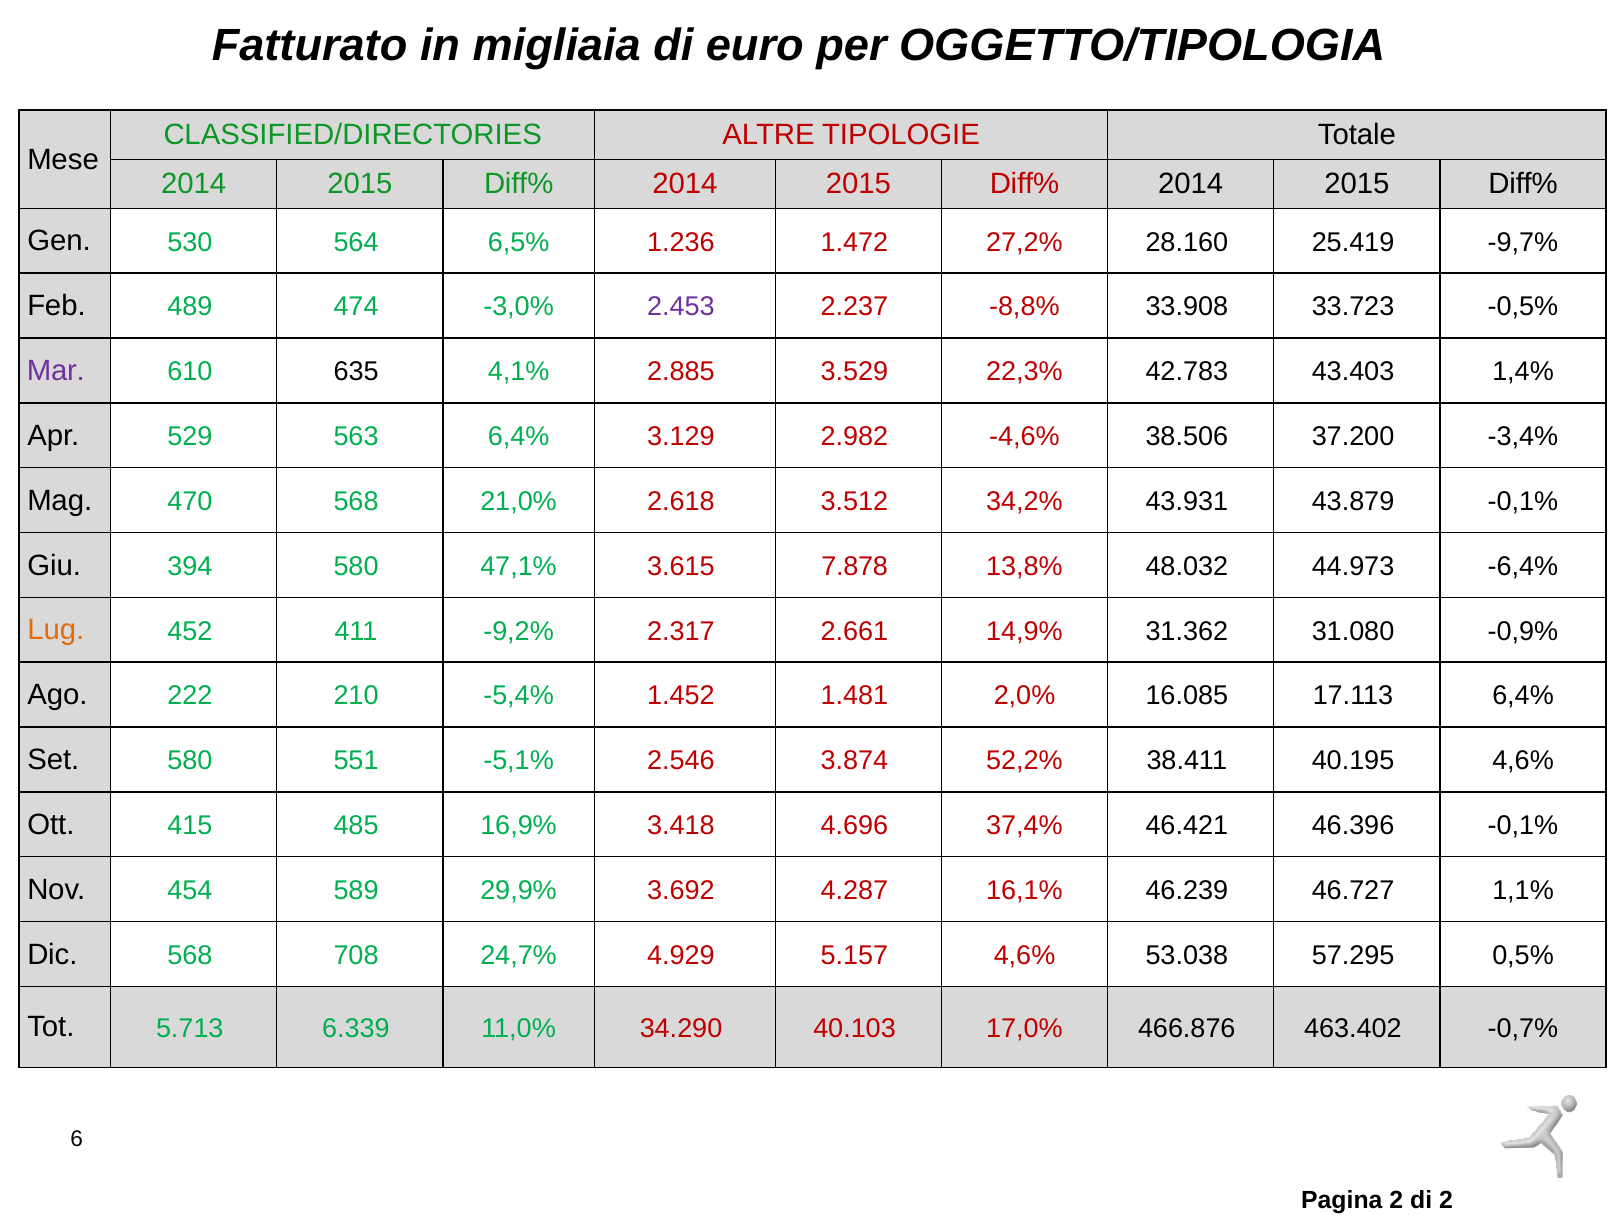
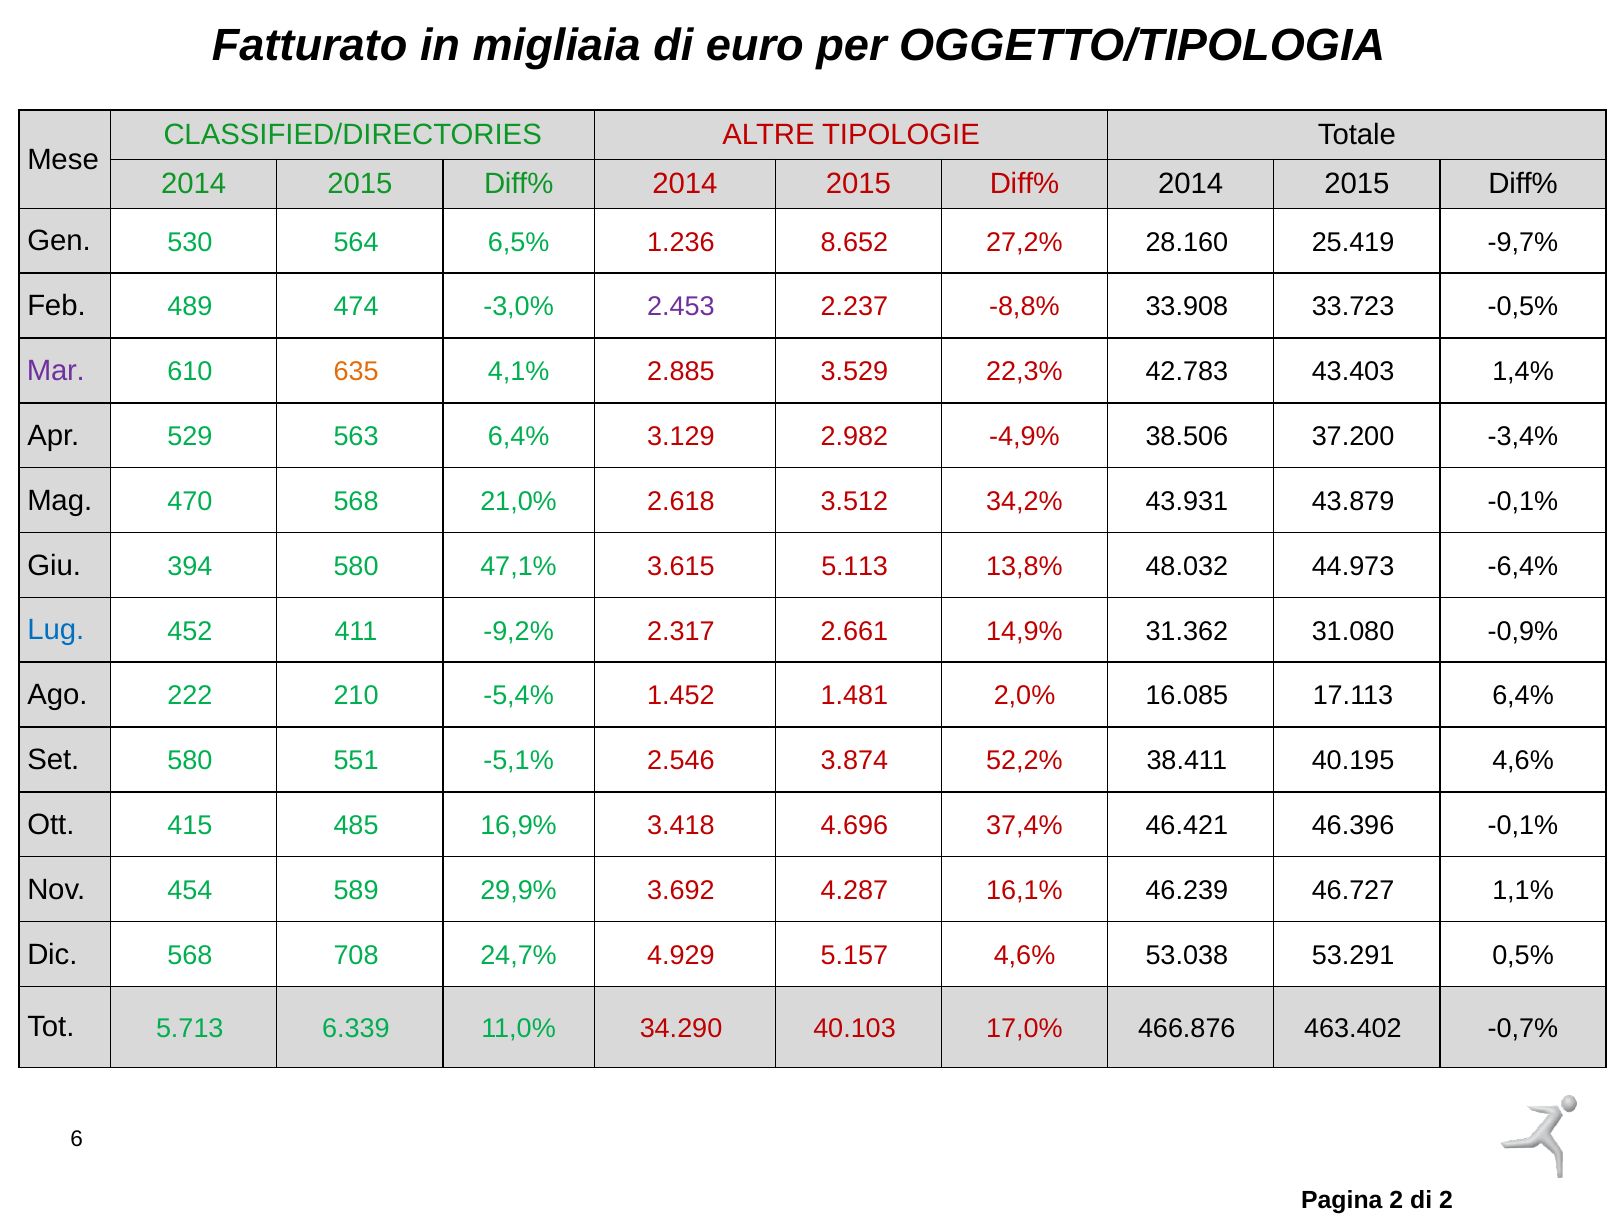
1.472: 1.472 -> 8.652 (854, 242)
635 colour: black -> orange (356, 372)
-4,6%: -4,6% -> -4,9% (1024, 437)
7.878: 7.878 -> 5.113 (855, 566)
Lug colour: orange -> blue (56, 630)
57.295: 57.295 -> 53.291 (1353, 955)
